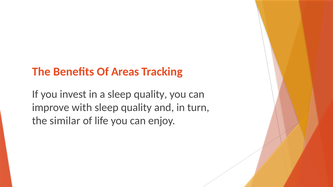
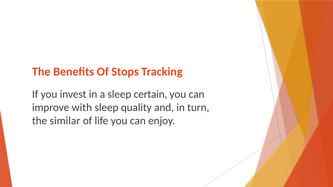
Areas: Areas -> Stops (125, 72)
a sleep quality: quality -> certain (151, 94)
